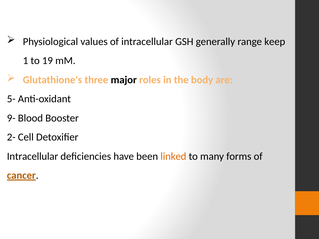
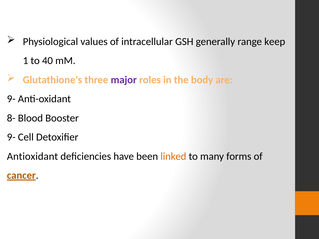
19: 19 -> 40 (47, 61)
major colour: black -> purple (124, 80)
5-: 5- -> 9- (11, 99)
9-: 9- -> 8- (11, 118)
2-: 2- -> 9- (11, 137)
Intracellular: Intracellular -> Antioxidant (32, 156)
